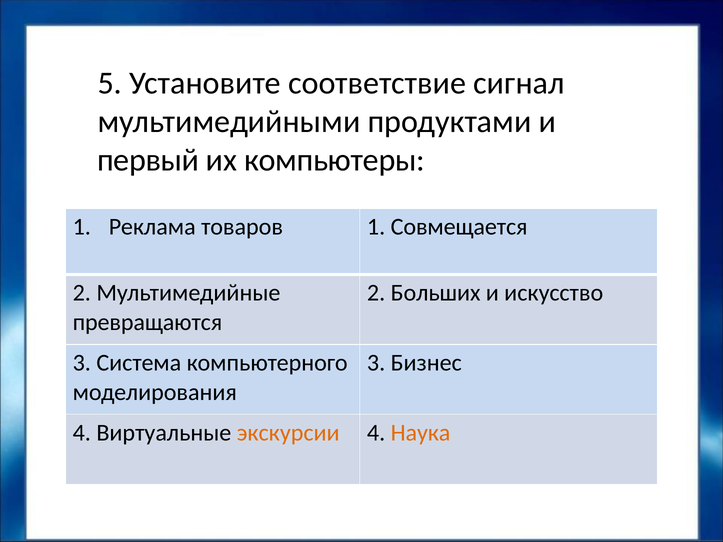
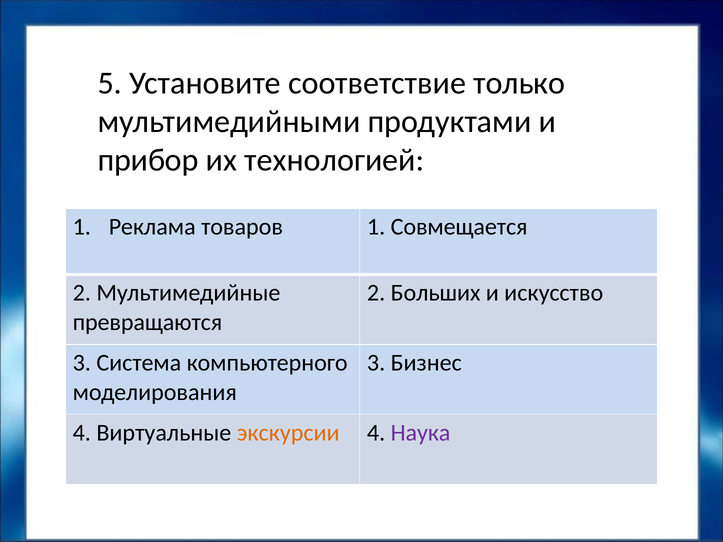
сигнал: сигнал -> только (519, 83)
первый: первый -> прибор (148, 160)
компьютеры: компьютеры -> технологией (334, 160)
Наука colour: orange -> purple (421, 433)
